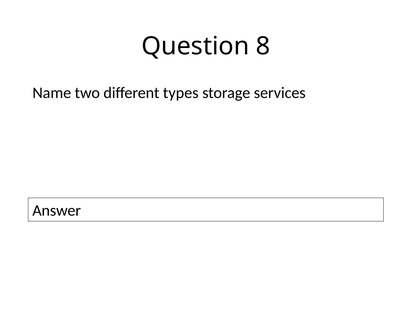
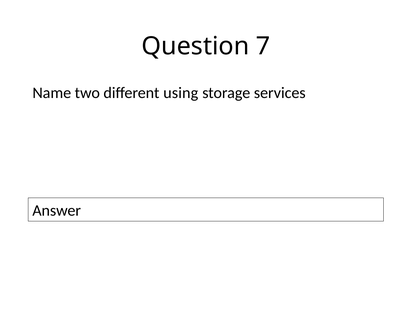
8: 8 -> 7 (263, 46)
types: types -> using (181, 93)
